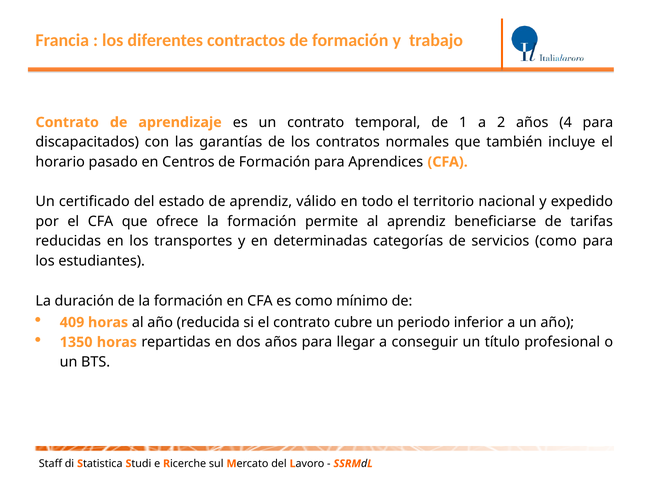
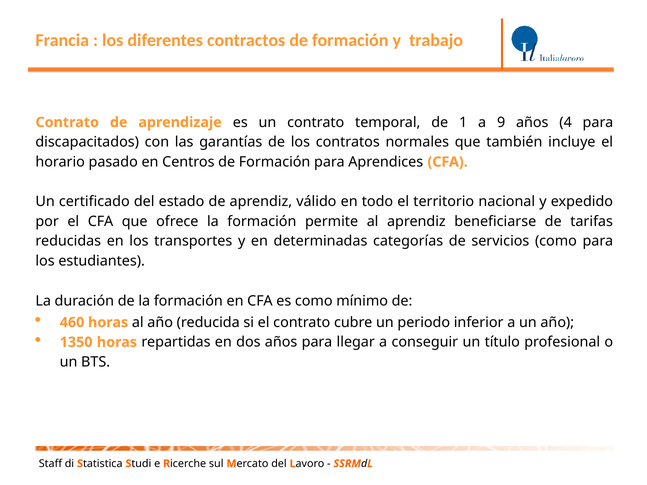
2: 2 -> 9 (501, 122)
409: 409 -> 460 (72, 323)
